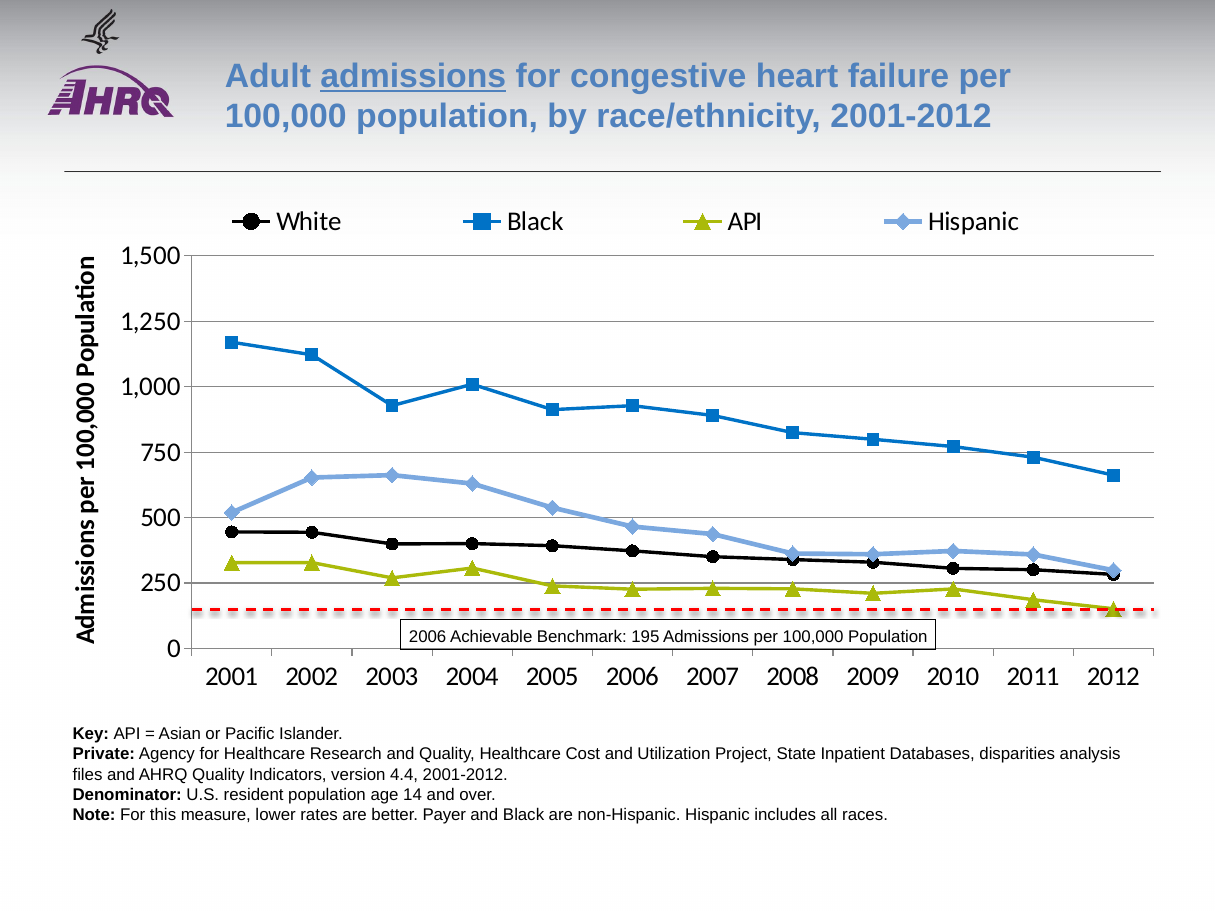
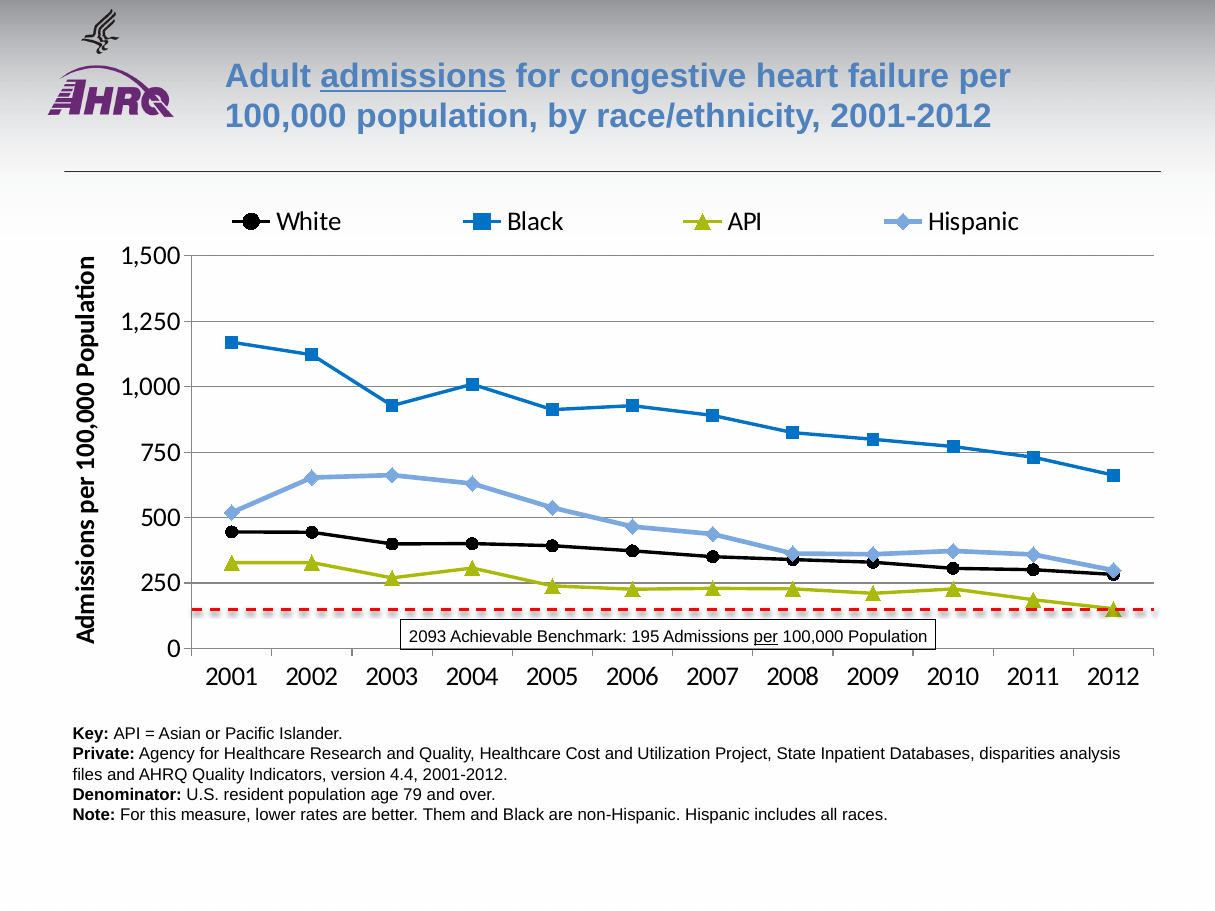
2006: 2006 -> 2093 (428, 637)
per underline: none -> present (766, 637)
14: 14 -> 79 (413, 795)
Payer: Payer -> Them (444, 815)
